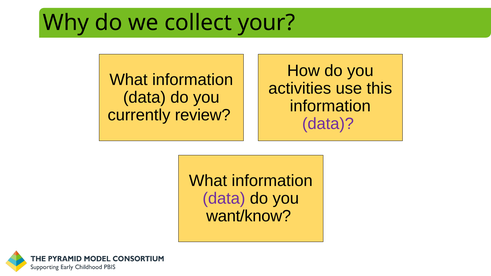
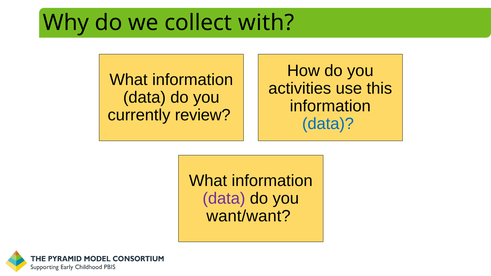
your: your -> with (266, 23)
data colour: purple -> blue (328, 124)
want/know: want/know -> want/want (248, 216)
